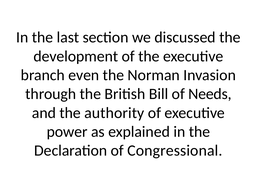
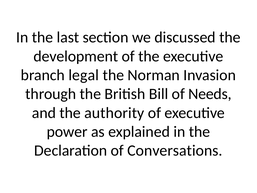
even: even -> legal (84, 75)
Congressional: Congressional -> Conversations (175, 150)
